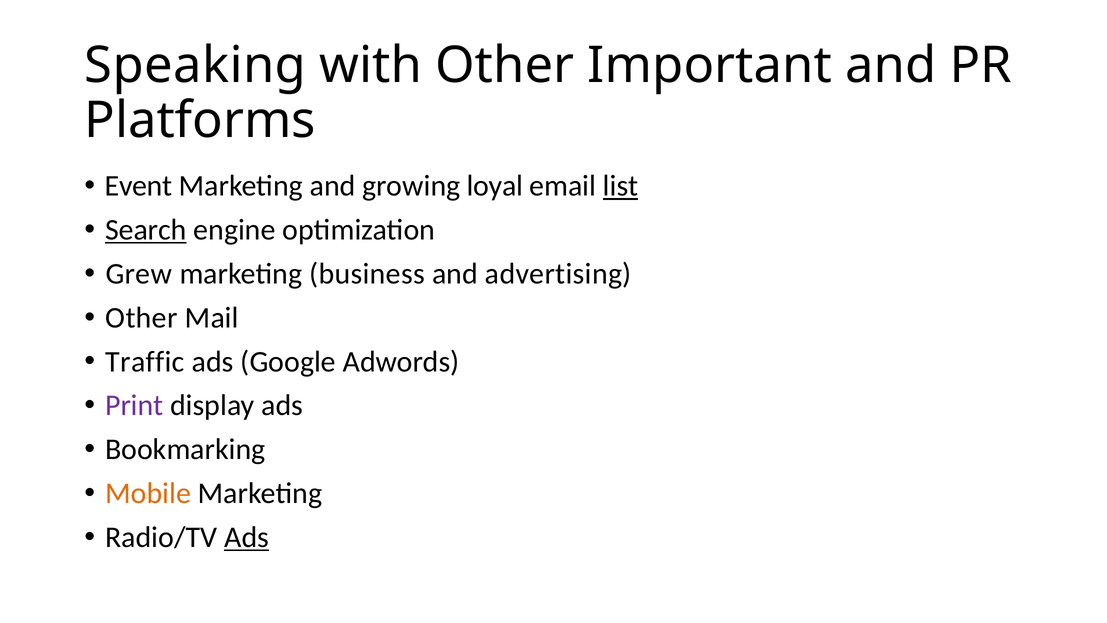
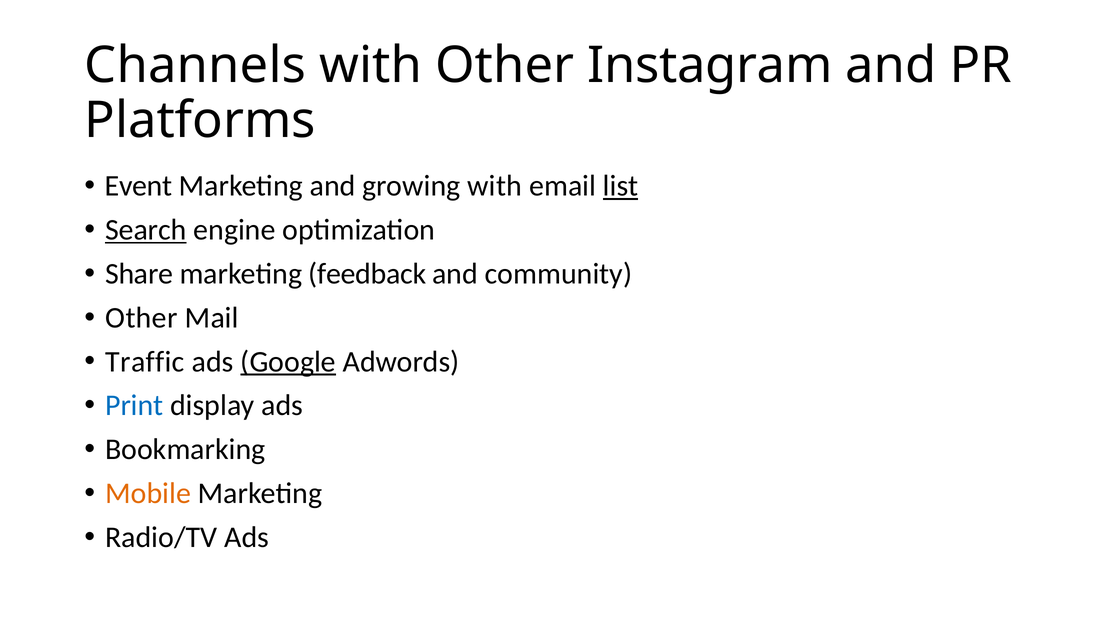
Speaking: Speaking -> Channels (195, 66)
Important: Important -> Instagram (710, 66)
growing loyal: loyal -> with (495, 186)
Grew: Grew -> Share (139, 274)
business: business -> feedback (367, 274)
advertising: advertising -> community (558, 274)
Google underline: none -> present (288, 361)
Print colour: purple -> blue (134, 405)
Ads underline: present -> none (247, 537)
